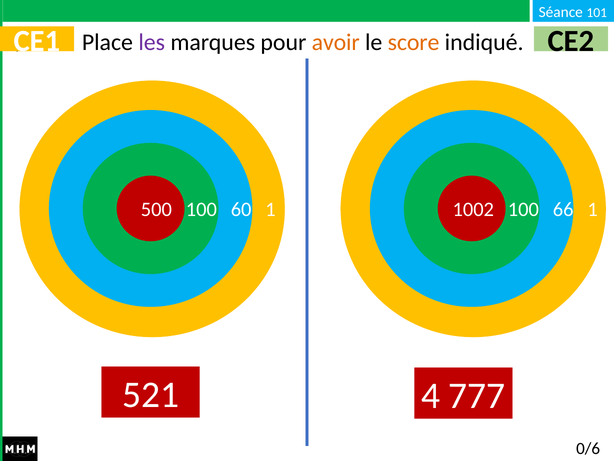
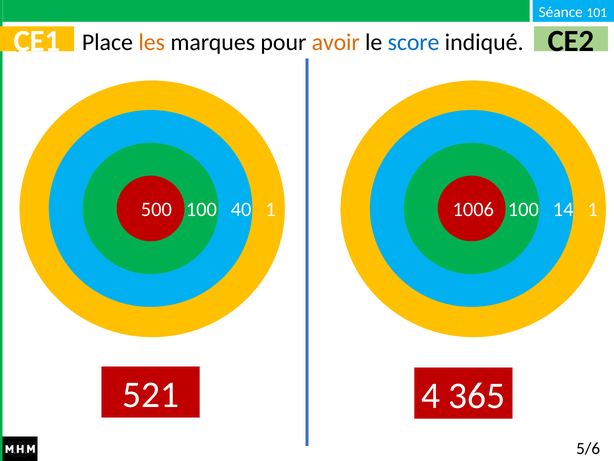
les colour: purple -> orange (152, 42)
score colour: orange -> blue (414, 42)
60: 60 -> 40 (241, 209)
1002: 1002 -> 1006 (473, 209)
66: 66 -> 14 (563, 209)
777: 777 -> 365 (477, 395)
0/6: 0/6 -> 5/6 (588, 448)
